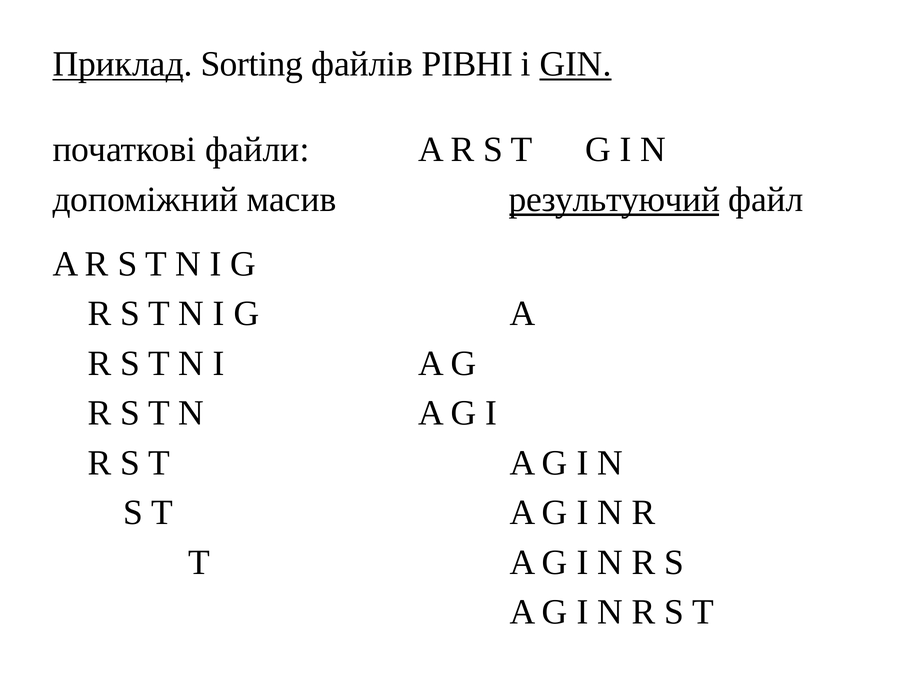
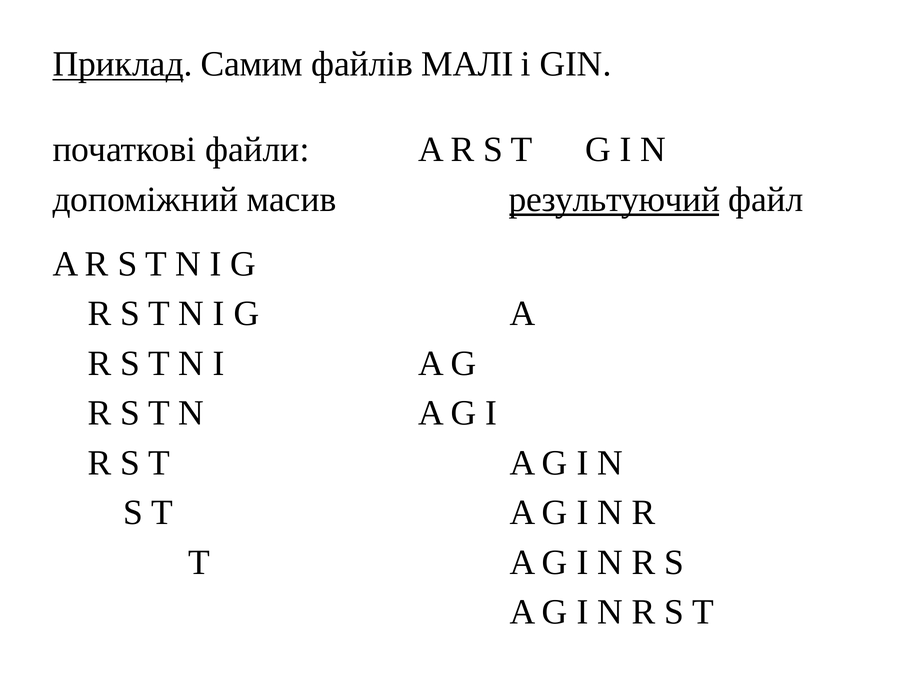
Sorting: Sorting -> Самим (252, 64)
РІВНІ: РІВНІ -> МАЛІ (467, 64)
GIN underline: present -> none (575, 64)
